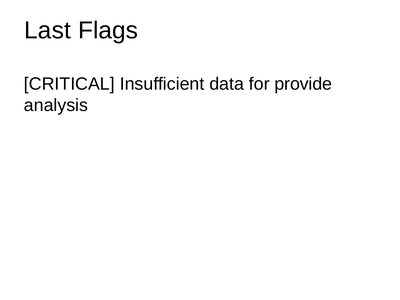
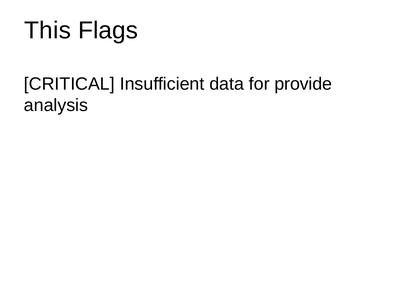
Last: Last -> This (48, 30)
